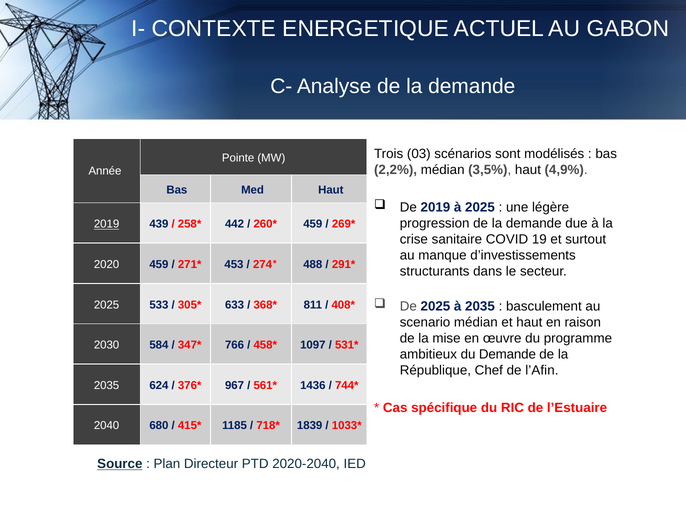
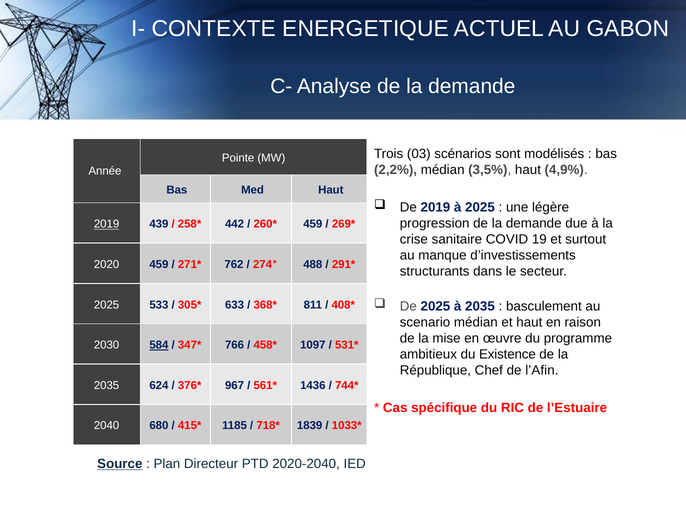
453: 453 -> 762 (234, 264)
584 underline: none -> present (159, 345)
du Demande: Demande -> Existence (507, 354)
